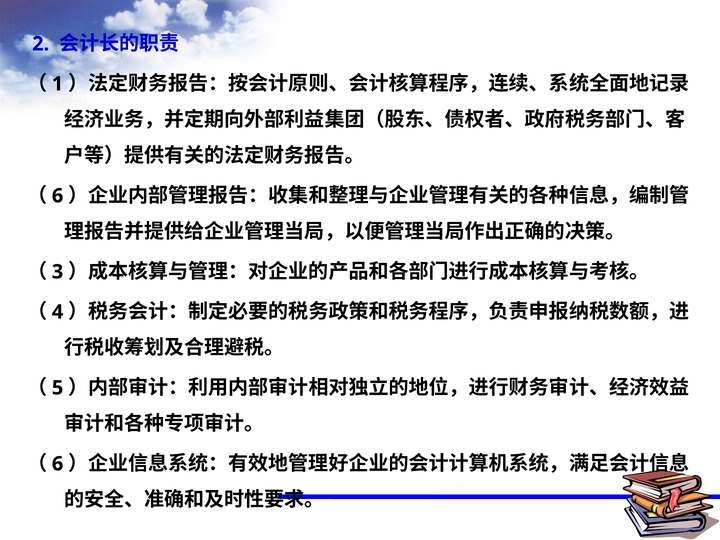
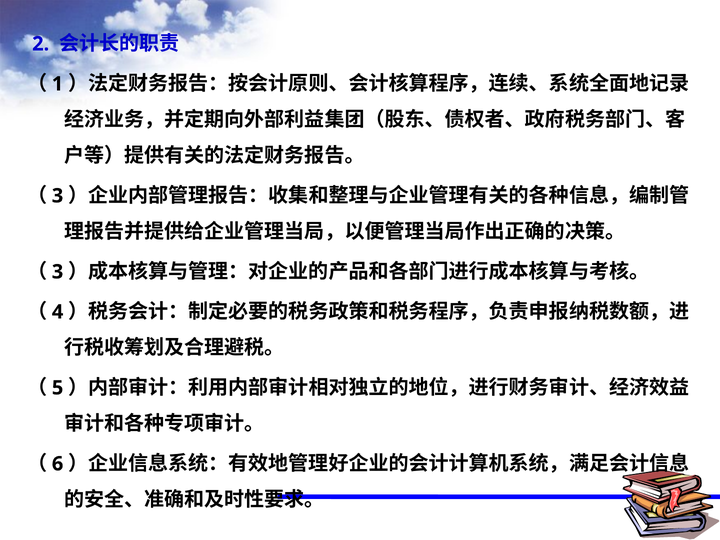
6: 6 -> 3 (58, 196)
